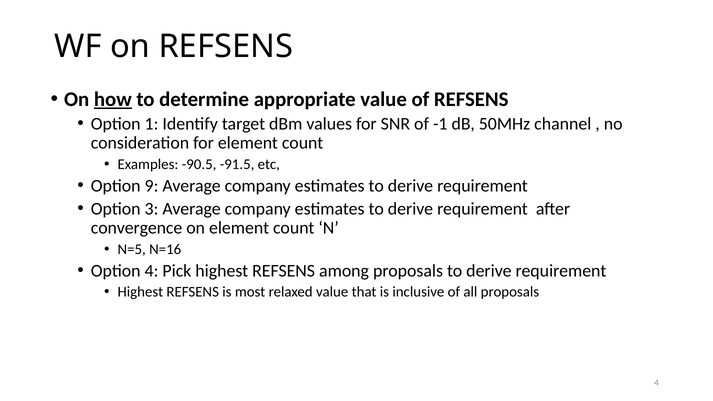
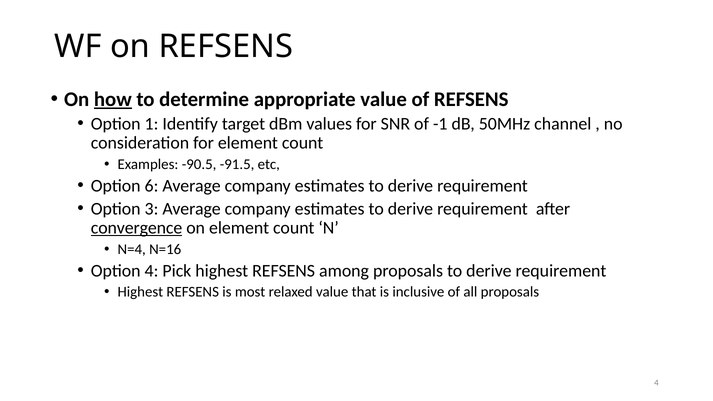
9: 9 -> 6 (152, 186)
convergence underline: none -> present (137, 228)
N=5: N=5 -> N=4 (132, 249)
